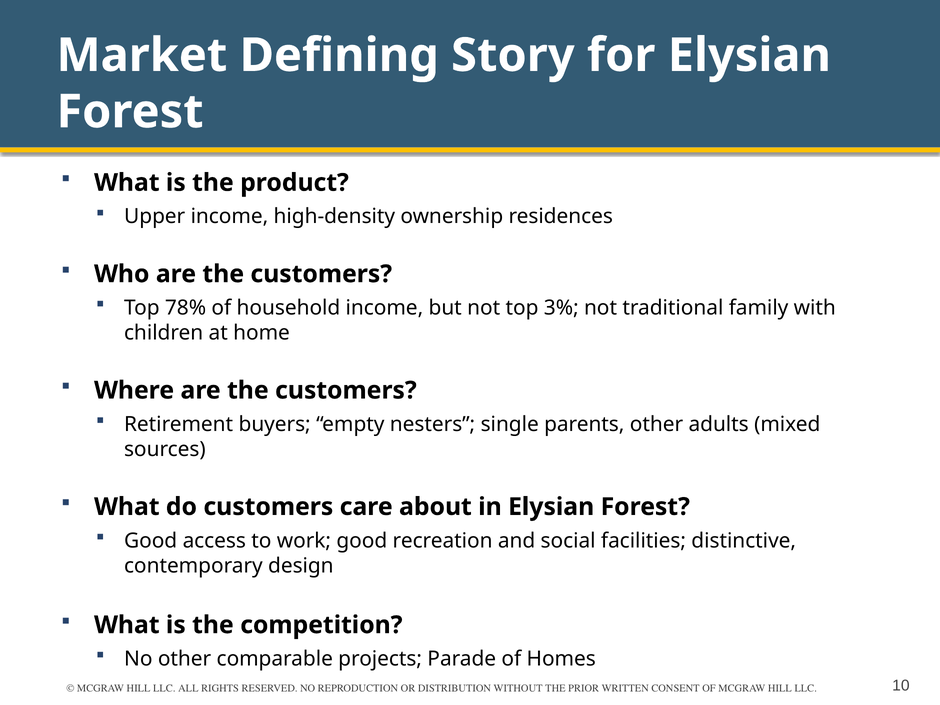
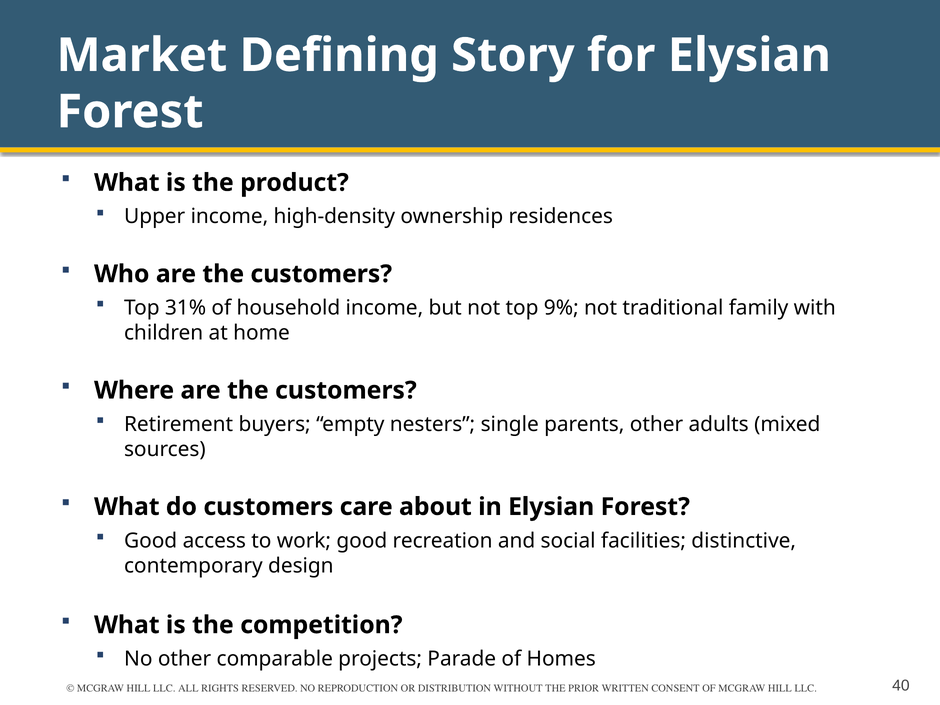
78%: 78% -> 31% (186, 308)
3%: 3% -> 9% (561, 308)
10: 10 -> 40 (901, 686)
